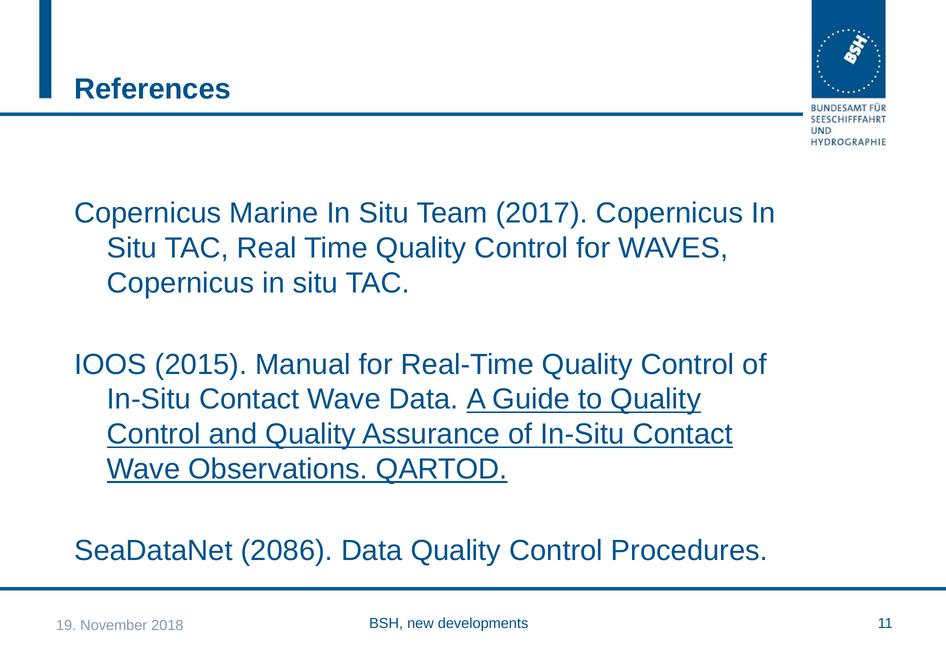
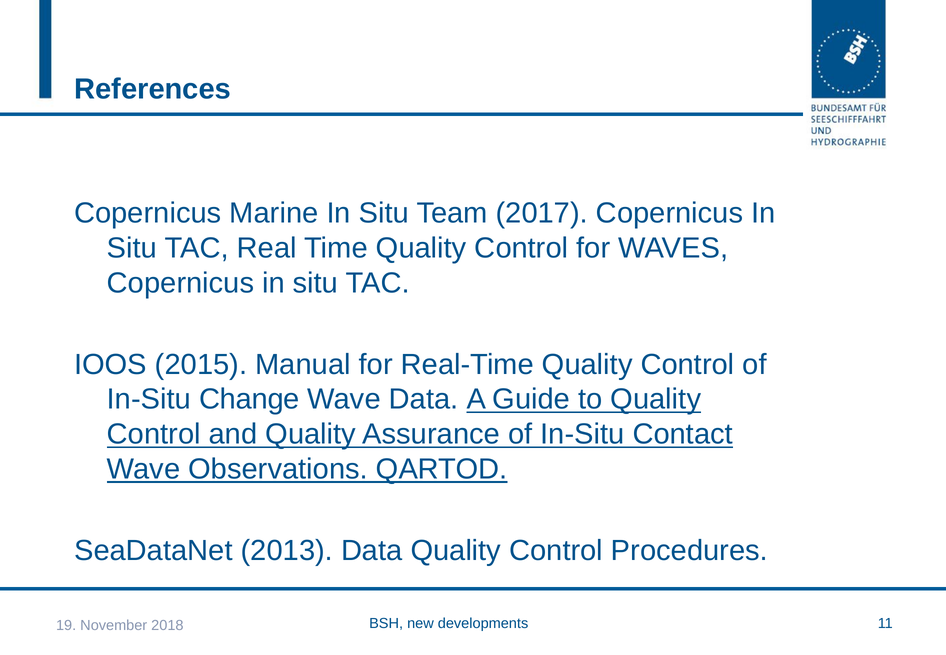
Contact: Contact -> Change (249, 399)
2086: 2086 -> 2013 (287, 551)
